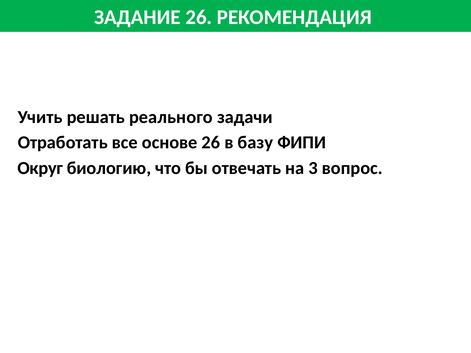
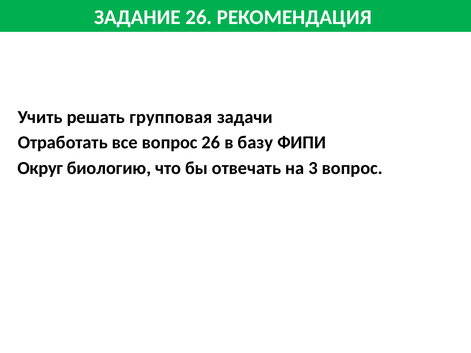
реального: реального -> групповая (171, 117)
все основе: основе -> вопрос (170, 143)
